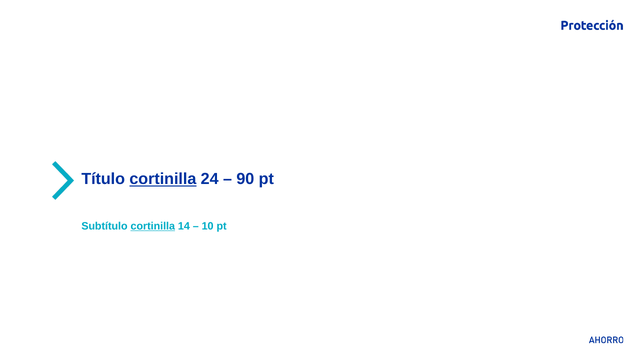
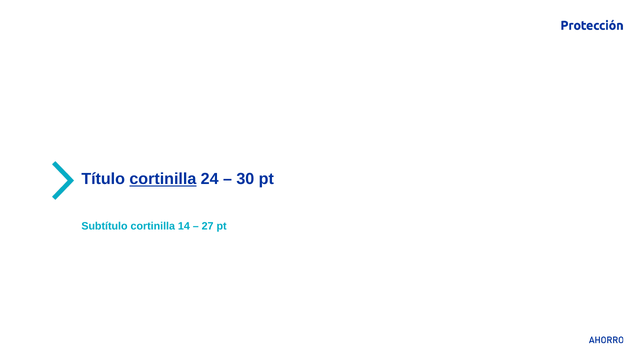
90: 90 -> 30 (245, 179)
cortinilla underline: present -> none (153, 226)
10: 10 -> 27 (208, 226)
